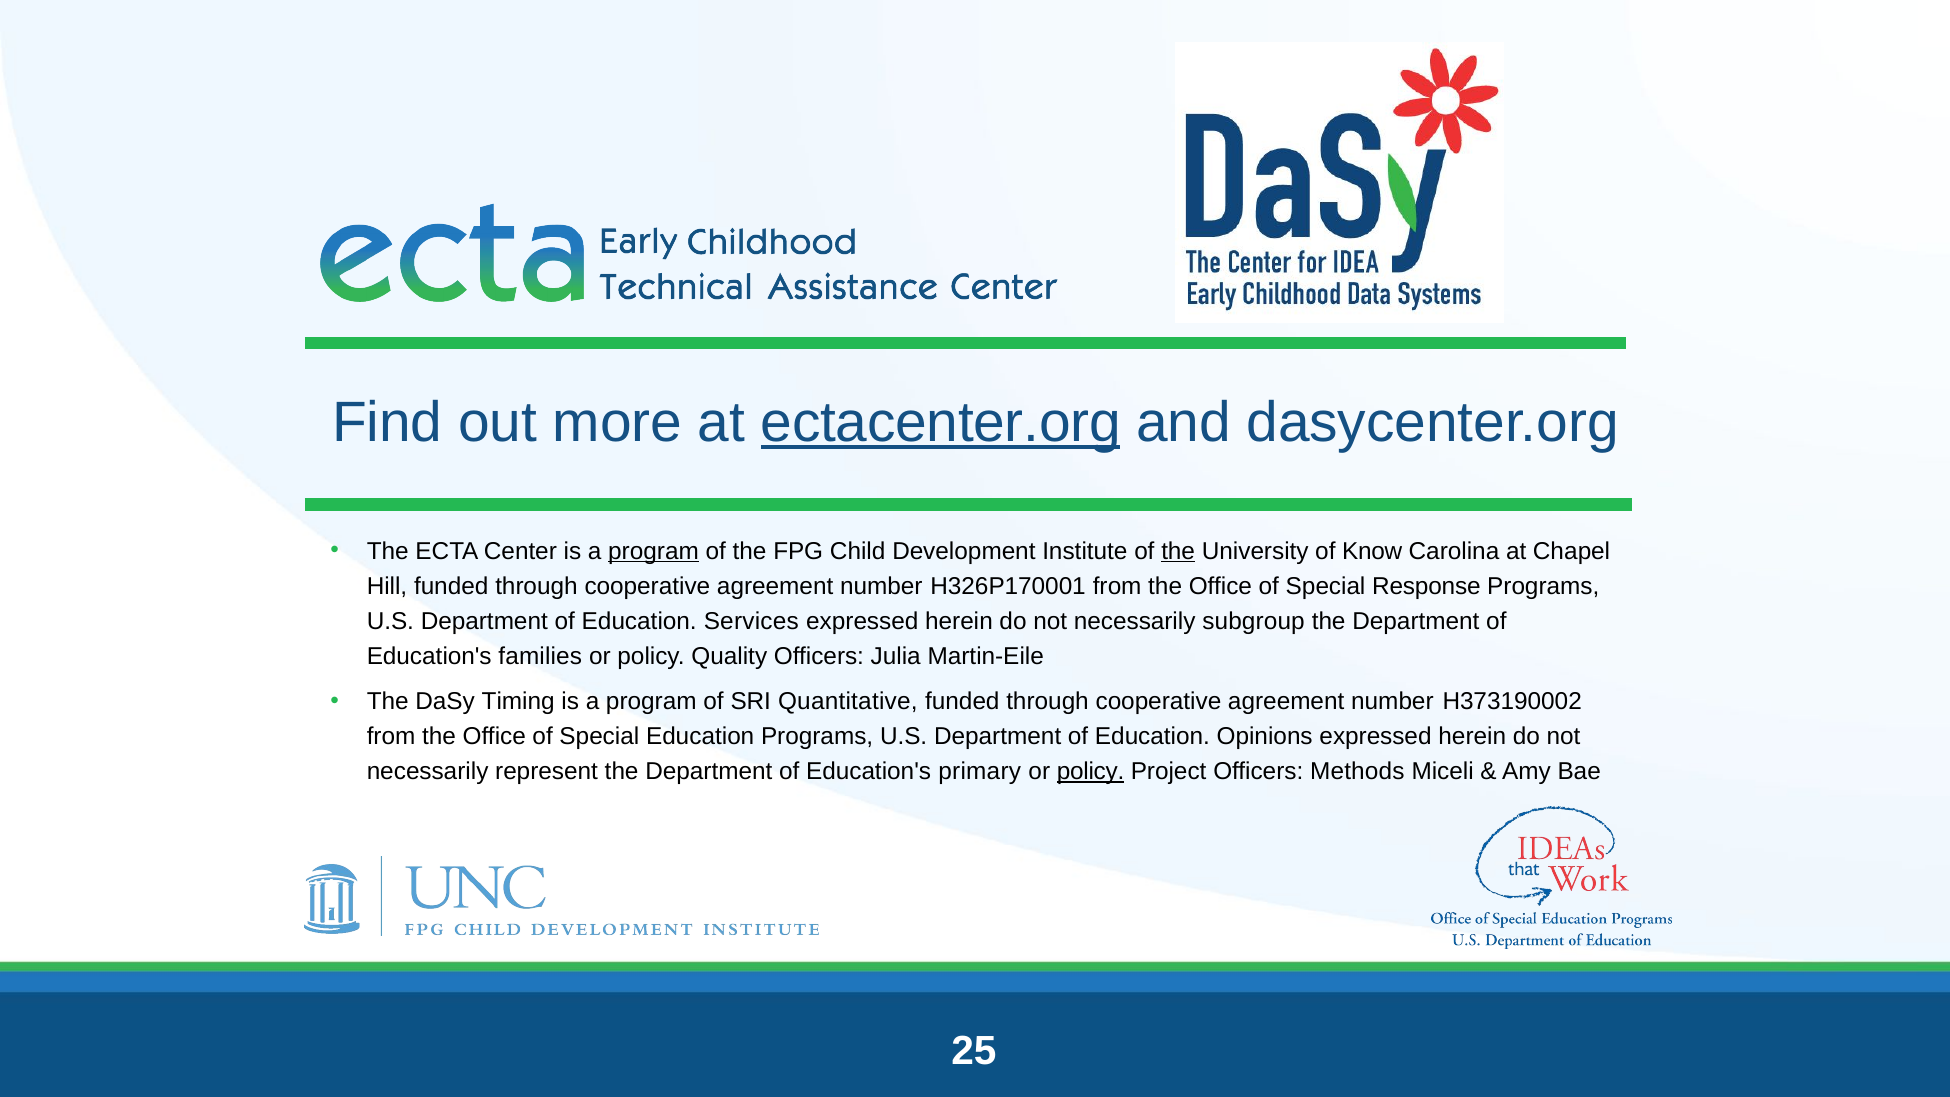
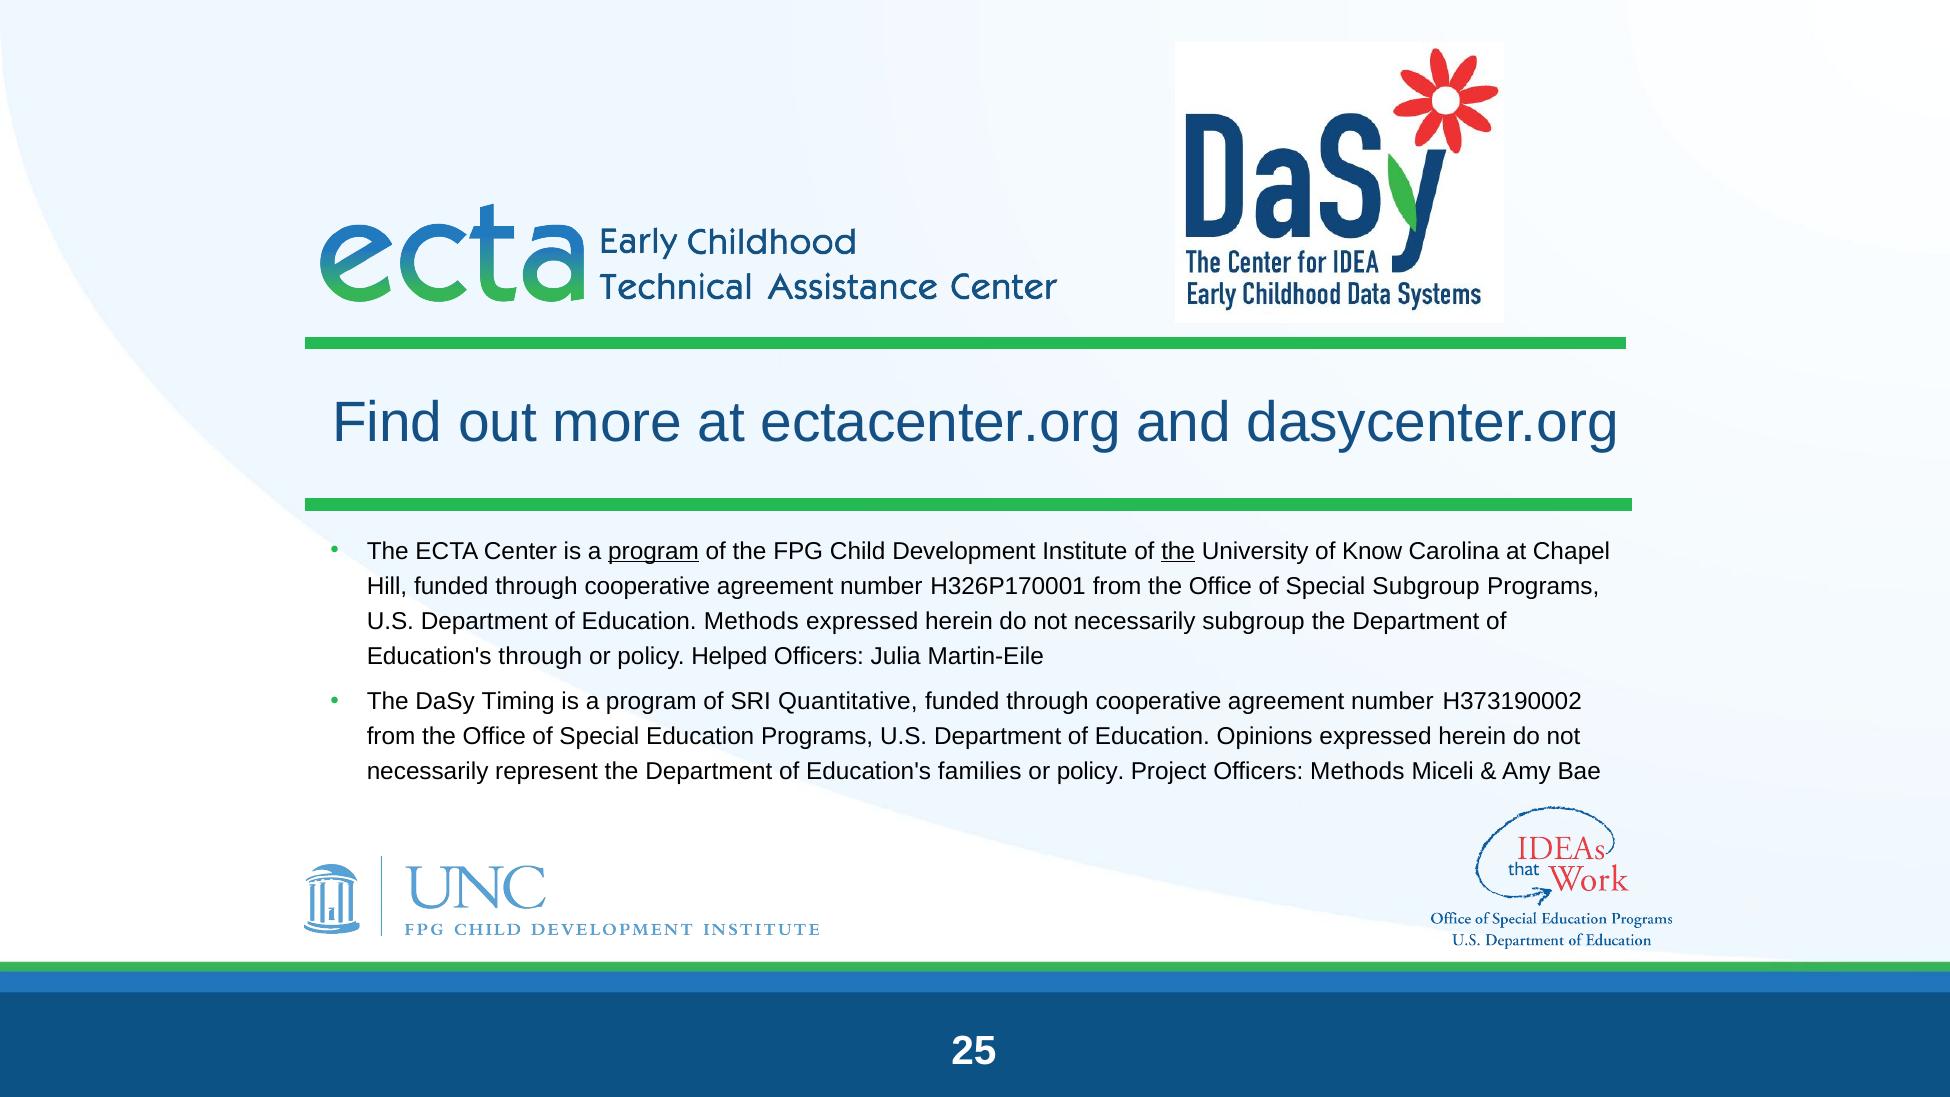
ectacenter.org underline: present -> none (941, 423)
Special Response: Response -> Subgroup (1426, 586)
Education Services: Services -> Methods (751, 621)
Education's families: families -> through (540, 656)
Quality: Quality -> Helped (729, 656)
primary: primary -> families (980, 771)
policy underline: present -> none (1091, 771)
